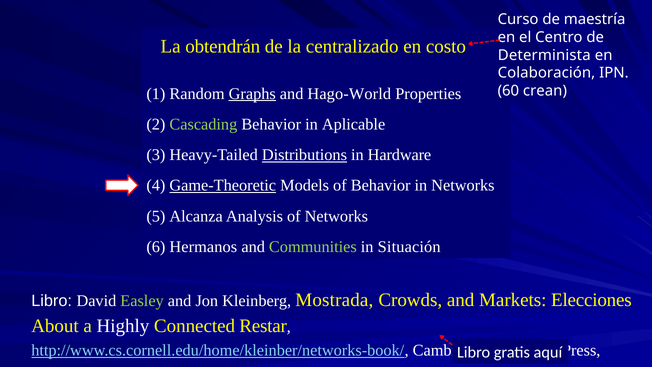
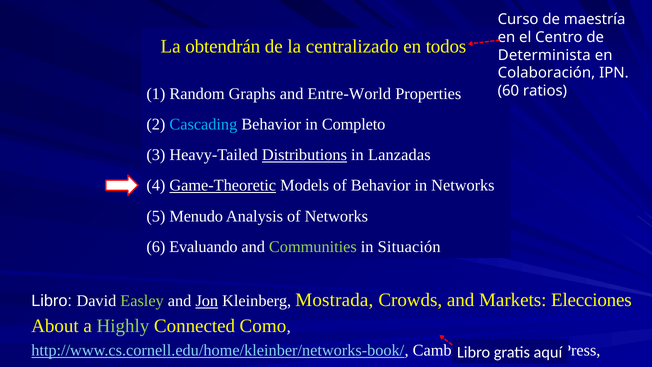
costo: costo -> todos (446, 47)
Graphs underline: present -> none (252, 94)
Hago-World: Hago-World -> Entre-World (349, 94)
crean: crean -> ratios (545, 91)
Cascading colour: light green -> light blue (203, 124)
Aplicable: Aplicable -> Completo (354, 124)
Hardware: Hardware -> Lanzadas (399, 155)
Alcanza: Alcanza -> Menudo (196, 216)
Hermanos: Hermanos -> Evaluando (203, 247)
Jon underline: none -> present (207, 301)
Highly colour: white -> light green (123, 326)
Restar: Restar -> Como (263, 326)
